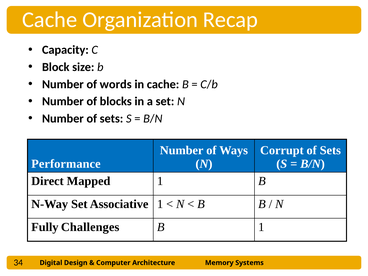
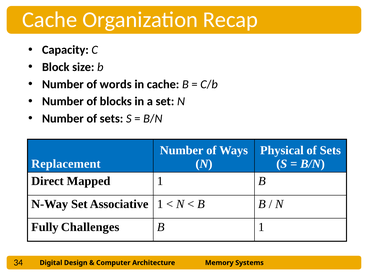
Corrupt: Corrupt -> Physical (282, 150)
Performance: Performance -> Replacement (66, 164)
